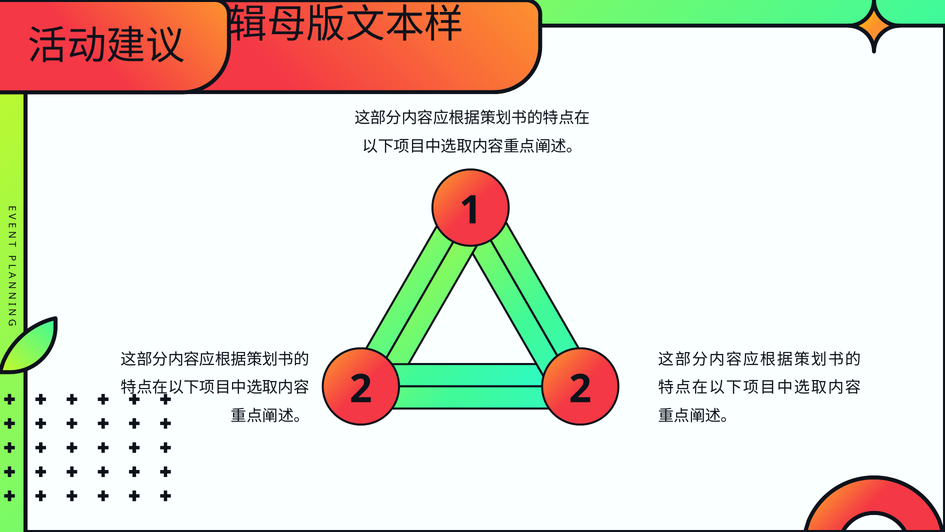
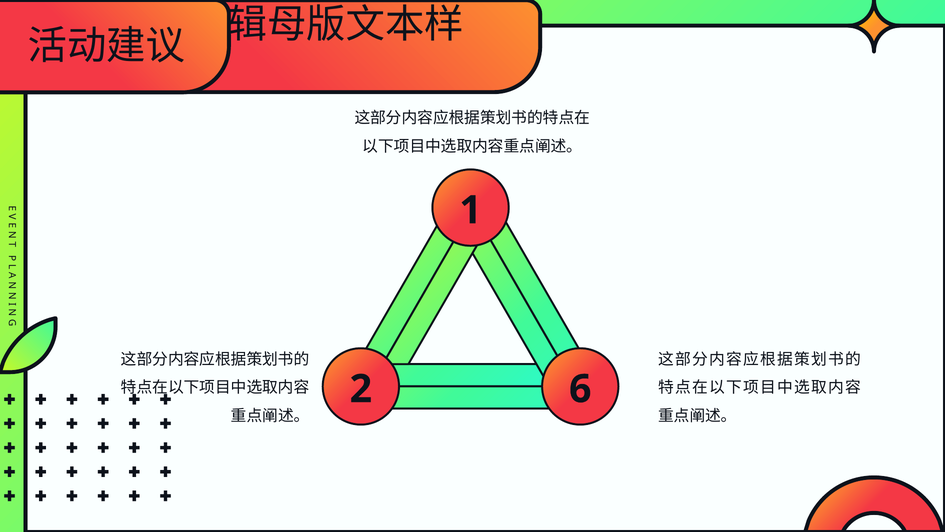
2 2: 2 -> 6 (580, 389)
